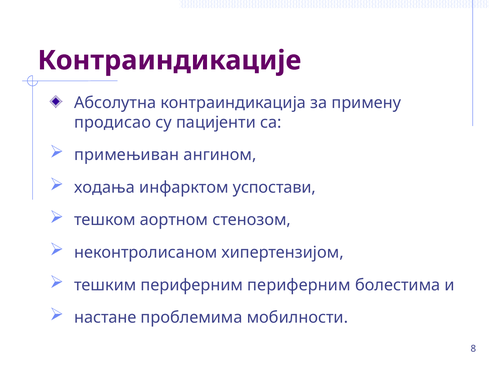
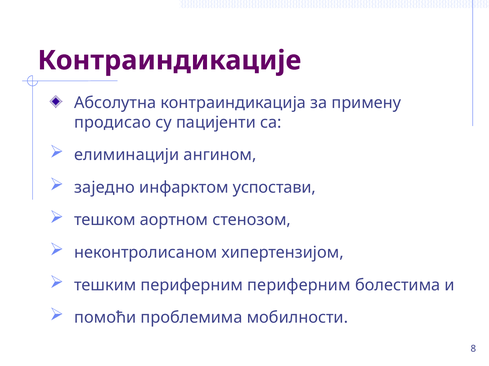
примењиван: примењиван -> елиминацији (127, 155)
ходања: ходања -> заједно (105, 188)
настане: настане -> помоћи (105, 318)
